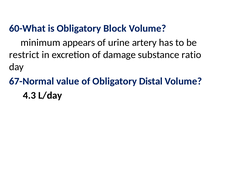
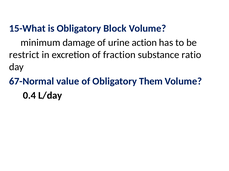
60-What: 60-What -> 15-What (27, 29)
appears: appears -> damage (79, 43)
artery: artery -> action (144, 43)
damage: damage -> fraction (119, 55)
Distal: Distal -> Them (151, 82)
4.3: 4.3 -> 0.4 (29, 96)
